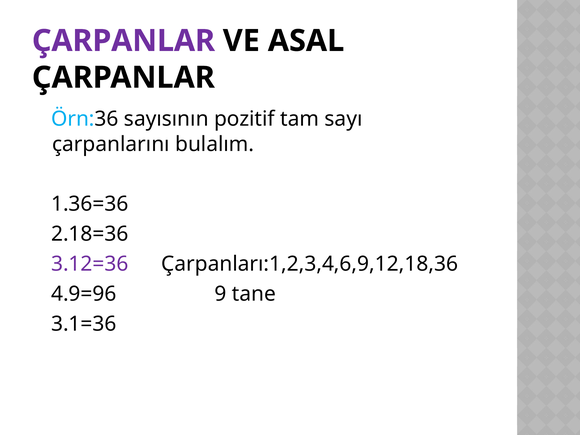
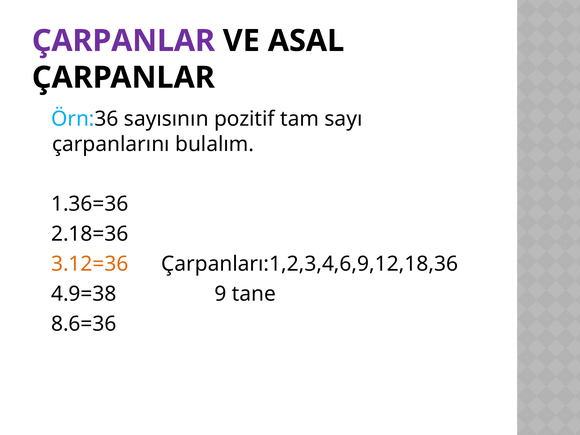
3.12=36 colour: purple -> orange (90, 264)
4.9=96: 4.9=96 -> 4.9=38 (84, 294)
3.1=36: 3.1=36 -> 8.6=36 (84, 324)
